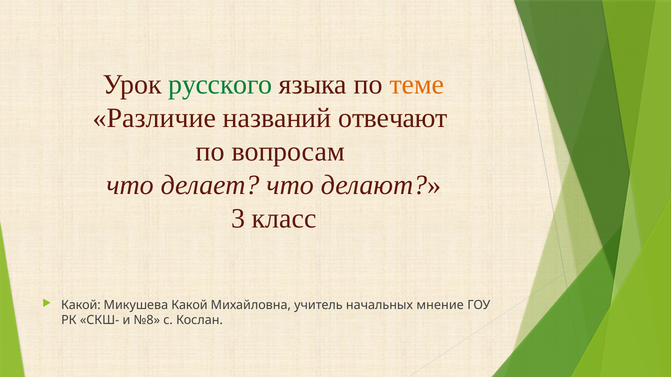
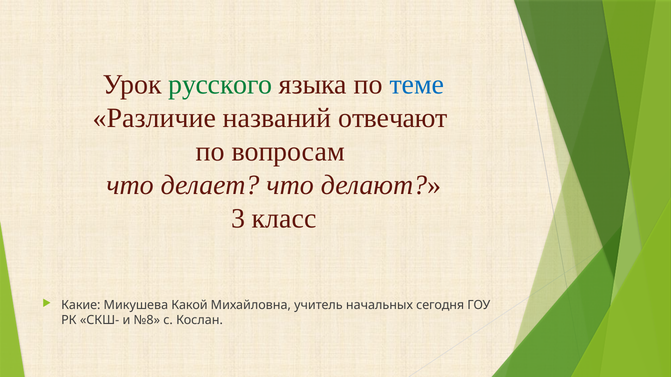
теме colour: orange -> blue (417, 84)
Какой: Какой -> Какие (81, 306)
мнение: мнение -> сегодня (440, 306)
